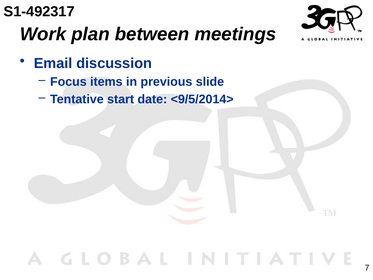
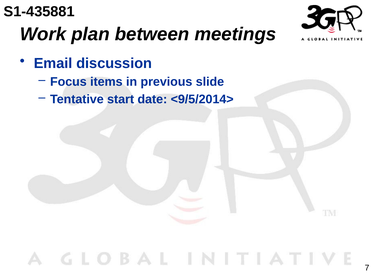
S1-492317: S1-492317 -> S1-435881 (39, 12)
